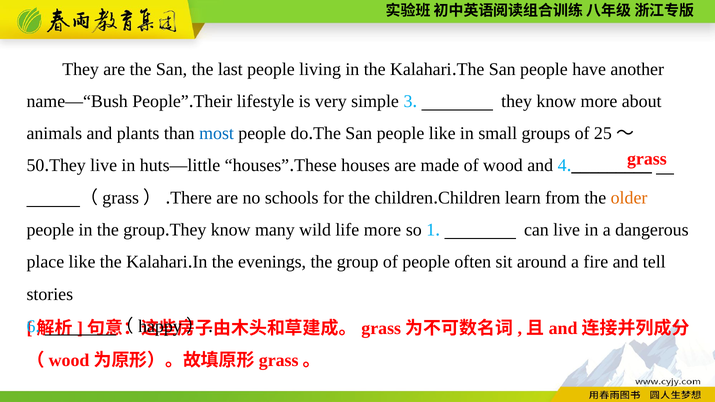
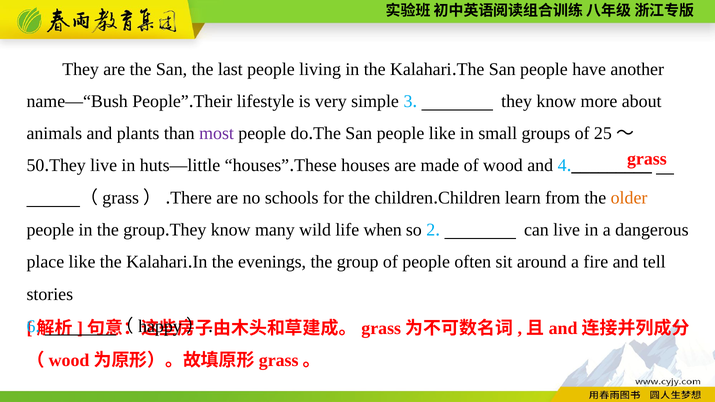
most colour: blue -> purple (217, 134)
life more: more -> when (383, 230)
1: 1 -> 2 (431, 230)
